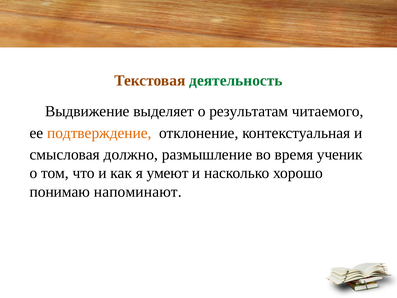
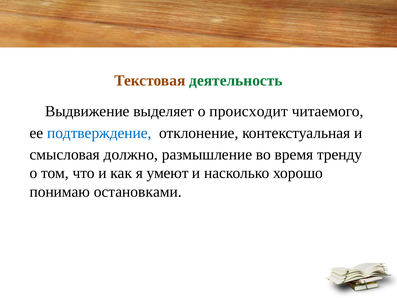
результатам: результатам -> происходит (249, 111)
подтверждение colour: orange -> blue (99, 133)
ученик: ученик -> тренду (340, 154)
напоминают: напоминают -> остановками (138, 191)
